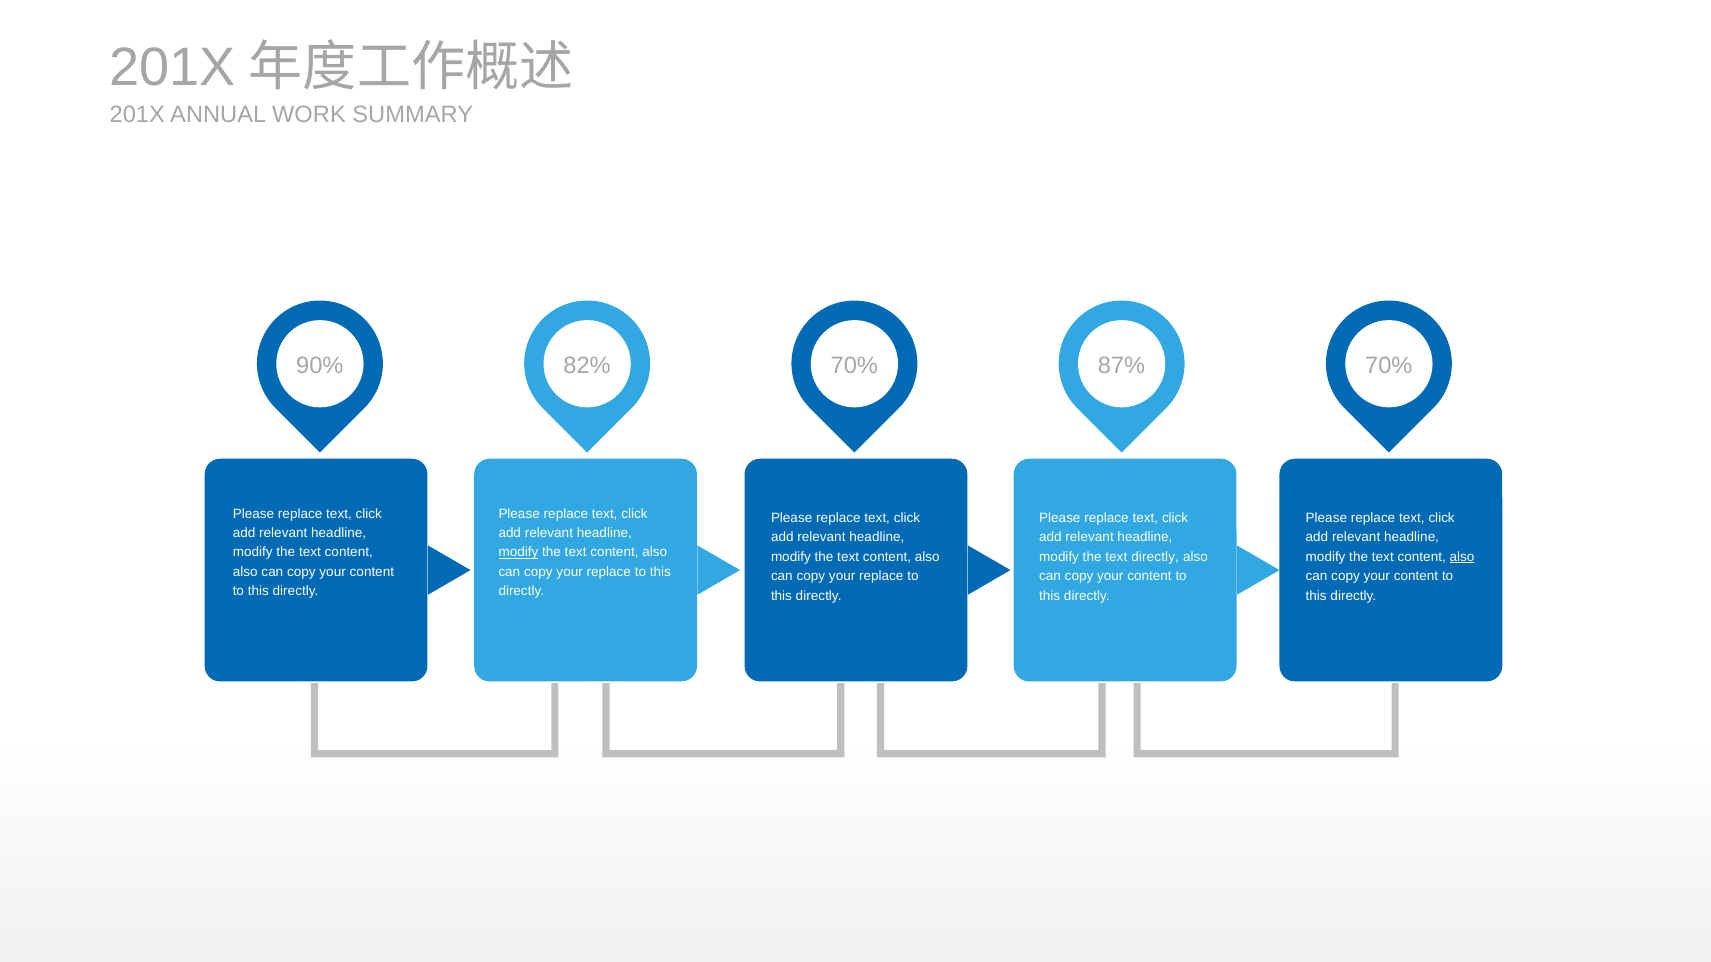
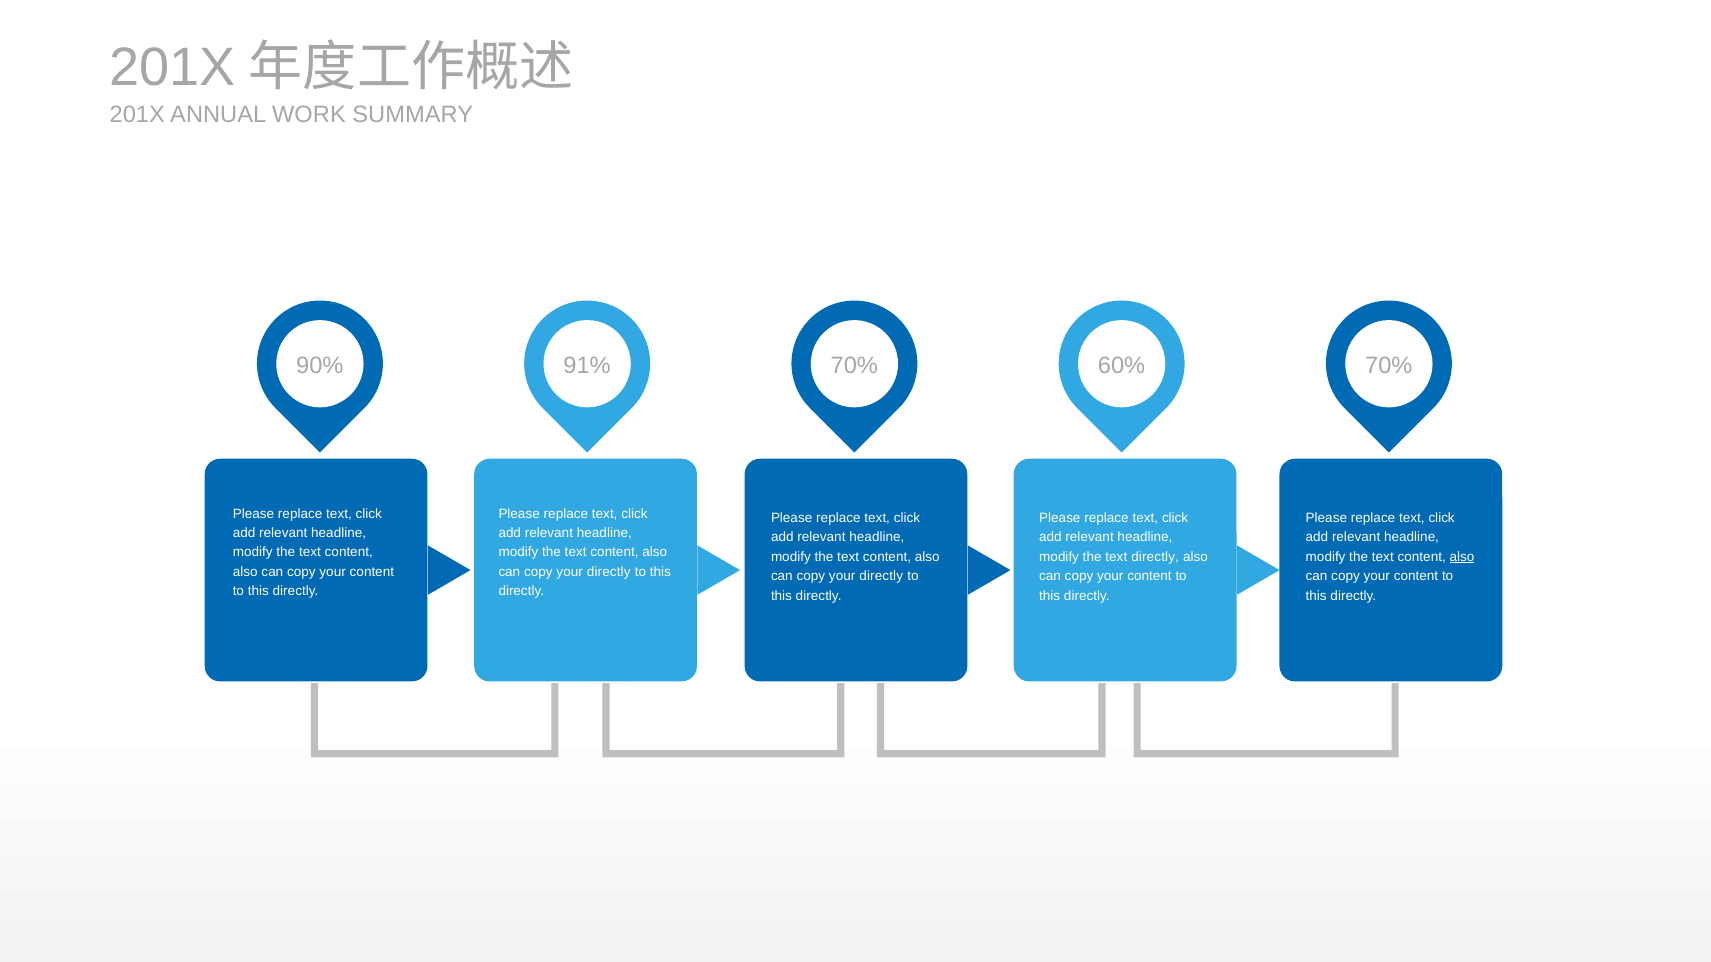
82%: 82% -> 91% (587, 365)
87%: 87% -> 60% (1122, 365)
modify underline: present -> none (518, 553)
replace: replace -> directly (609, 572)
replace: replace -> directly (881, 576)
